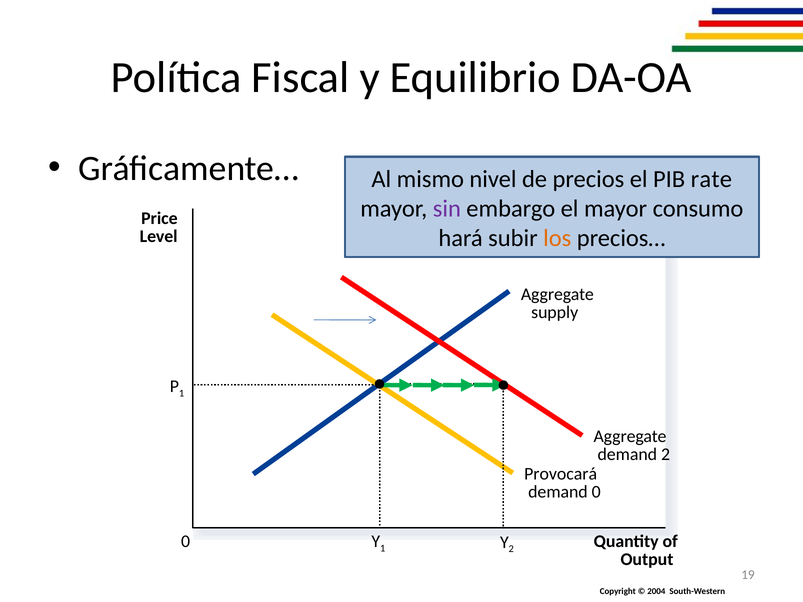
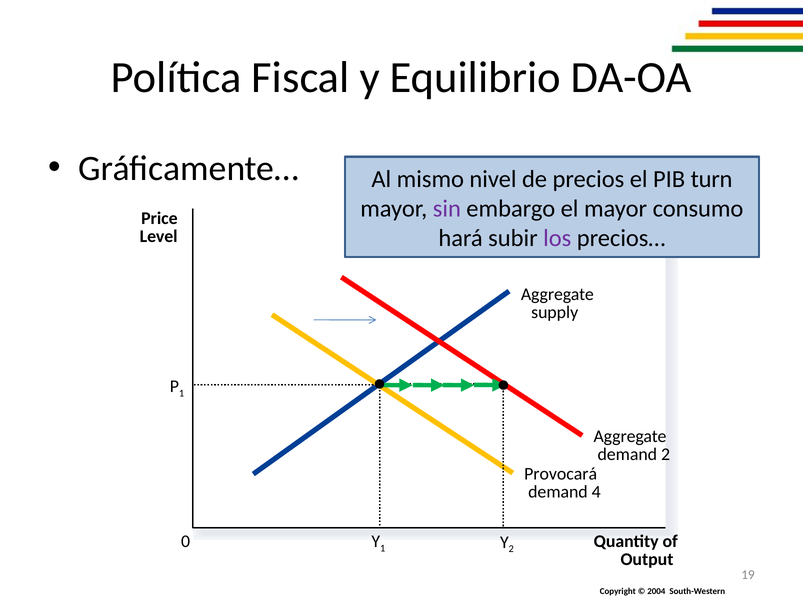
rate: rate -> turn (712, 179)
los colour: orange -> purple (557, 238)
demand 0: 0 -> 4 (596, 492)
